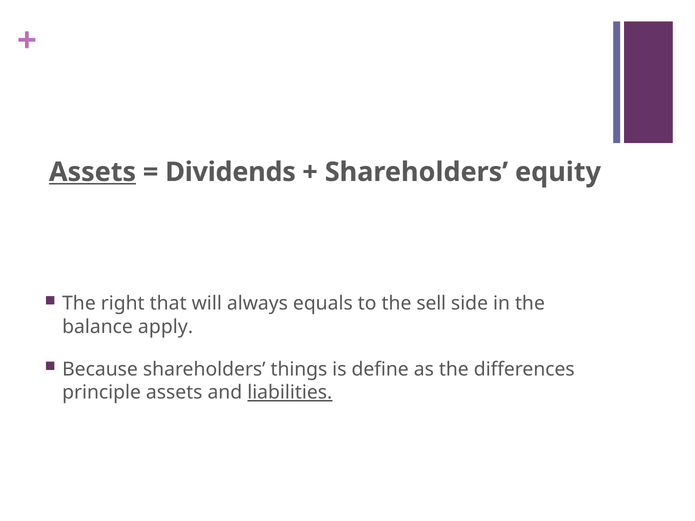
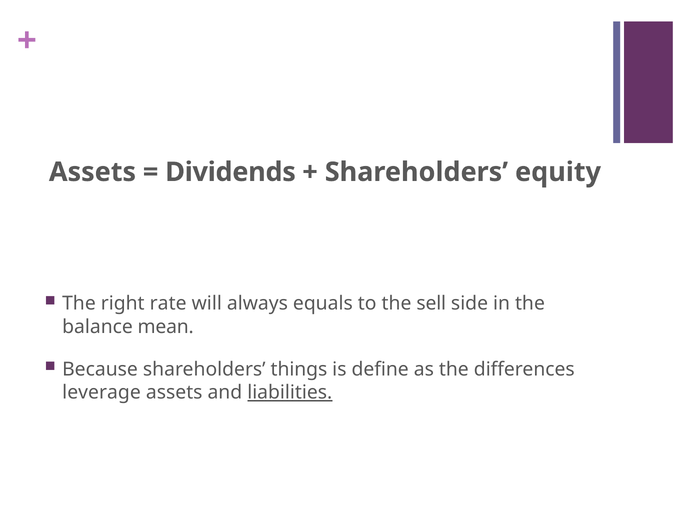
Assets underline: present -> none (92, 172)
that: that -> rate (168, 304)
apply: apply -> mean (166, 327)
principle: principle -> leverage (102, 393)
